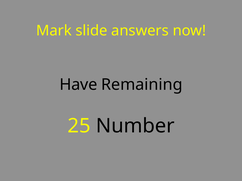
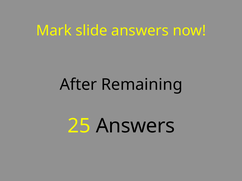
Have: Have -> After (78, 85)
25 Number: Number -> Answers (135, 126)
